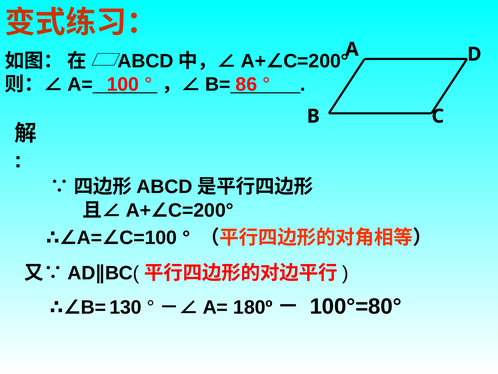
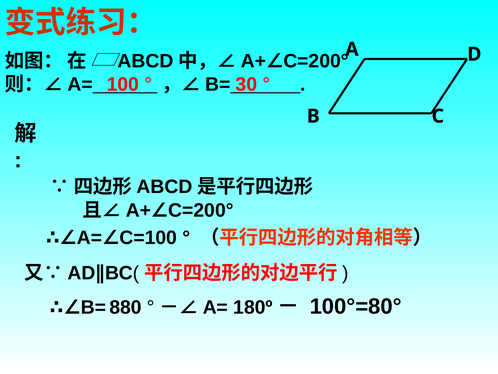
86: 86 -> 30 (246, 84)
130: 130 -> 880 (126, 307)
